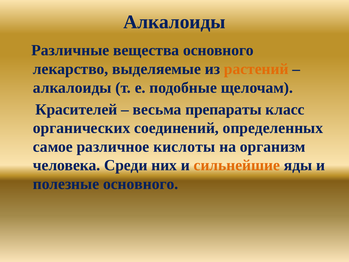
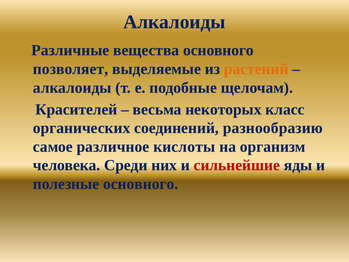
лекарство: лекарство -> позволяет (71, 69)
препараты: препараты -> некоторых (223, 109)
определенных: определенных -> разнообразию (273, 128)
сильнейшие colour: orange -> red (237, 165)
